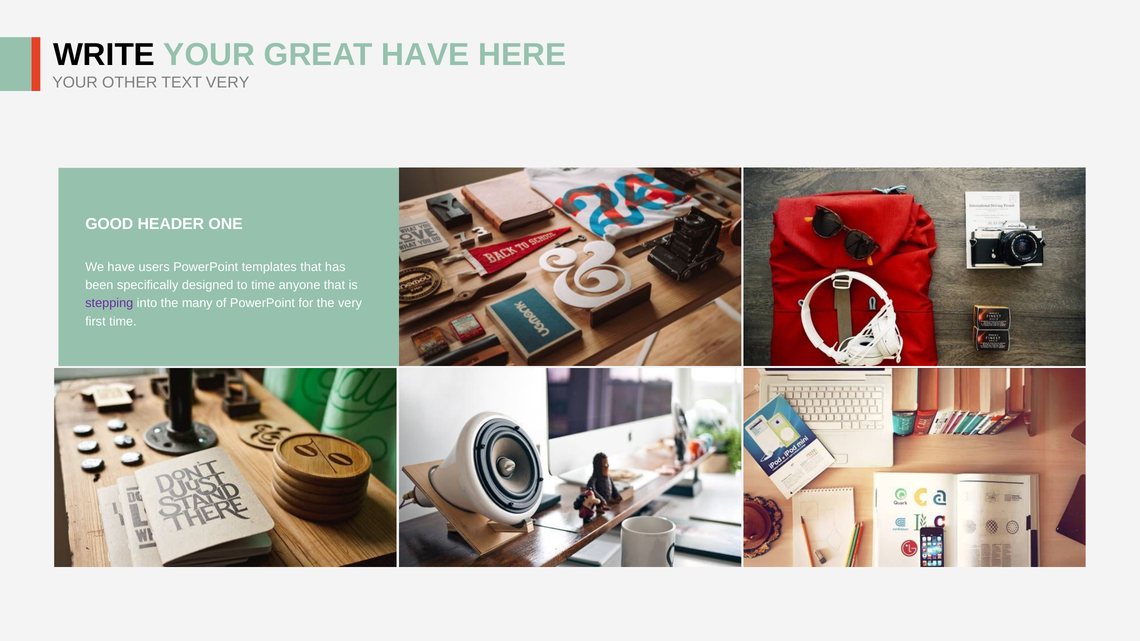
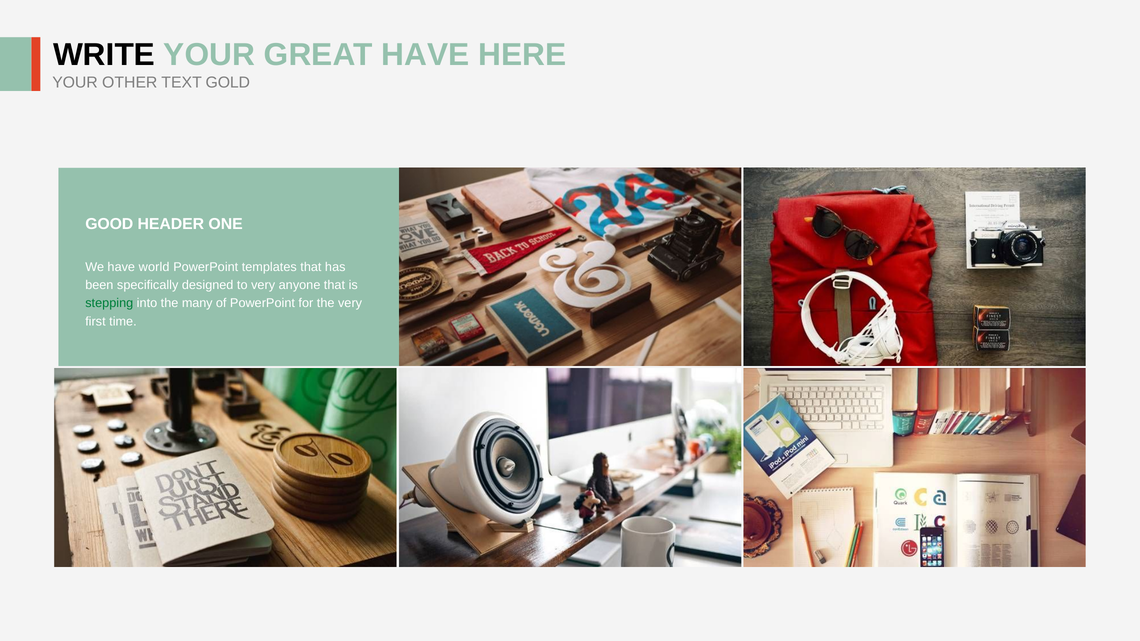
TEXT VERY: VERY -> GOLD (228, 82)
users: users -> world (154, 267)
to time: time -> very (263, 285)
stepping colour: purple -> green (109, 303)
